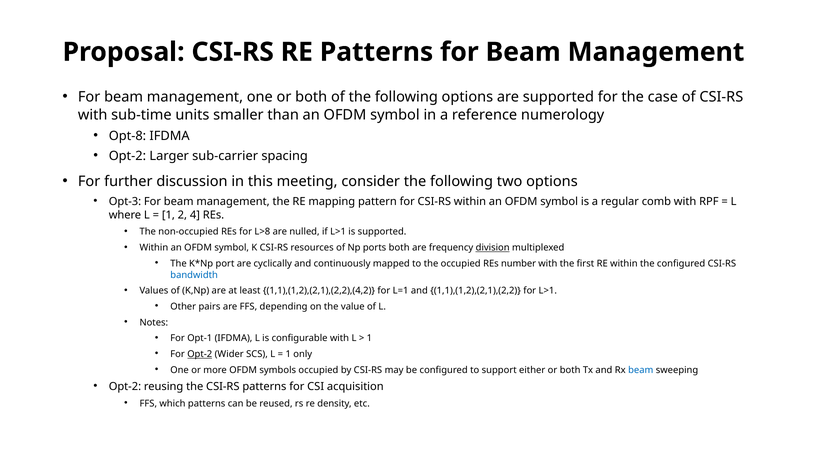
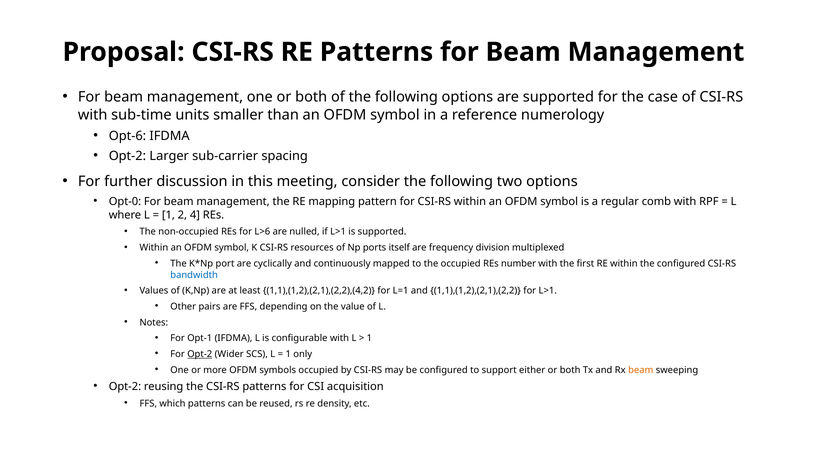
Opt-8: Opt-8 -> Opt-6 (127, 136)
Opt-3: Opt-3 -> Opt-0 (125, 201)
L>8: L>8 -> L>6 (262, 232)
ports both: both -> itself (399, 248)
division underline: present -> none (493, 248)
beam colour: blue -> orange (641, 370)
